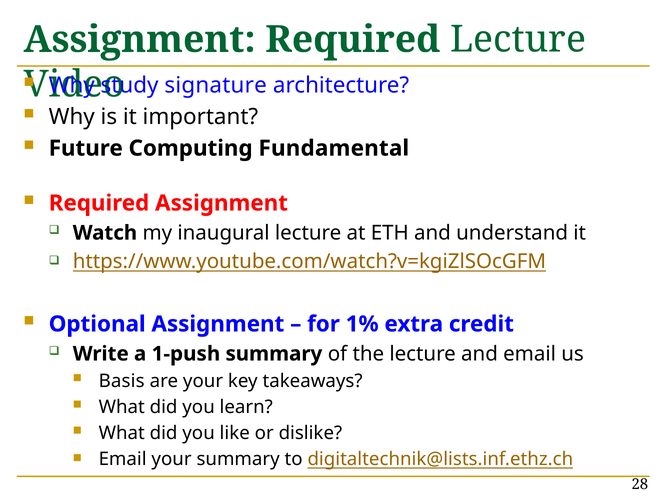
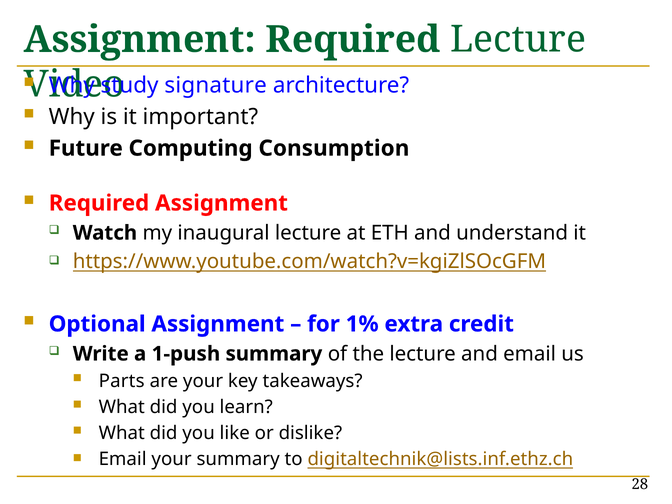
Fundamental: Fundamental -> Consumption (334, 148)
Basis: Basis -> Parts (122, 381)
